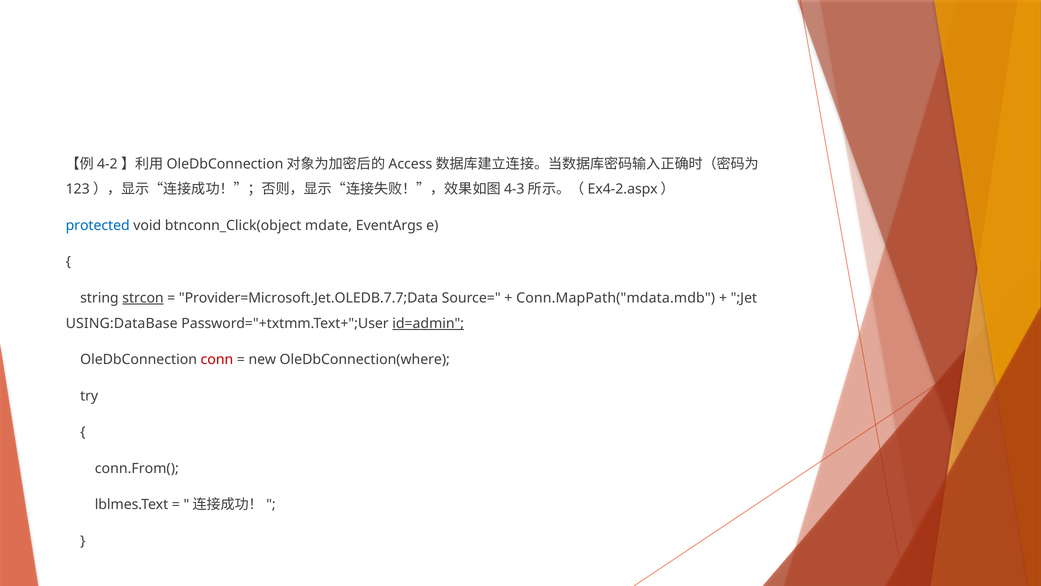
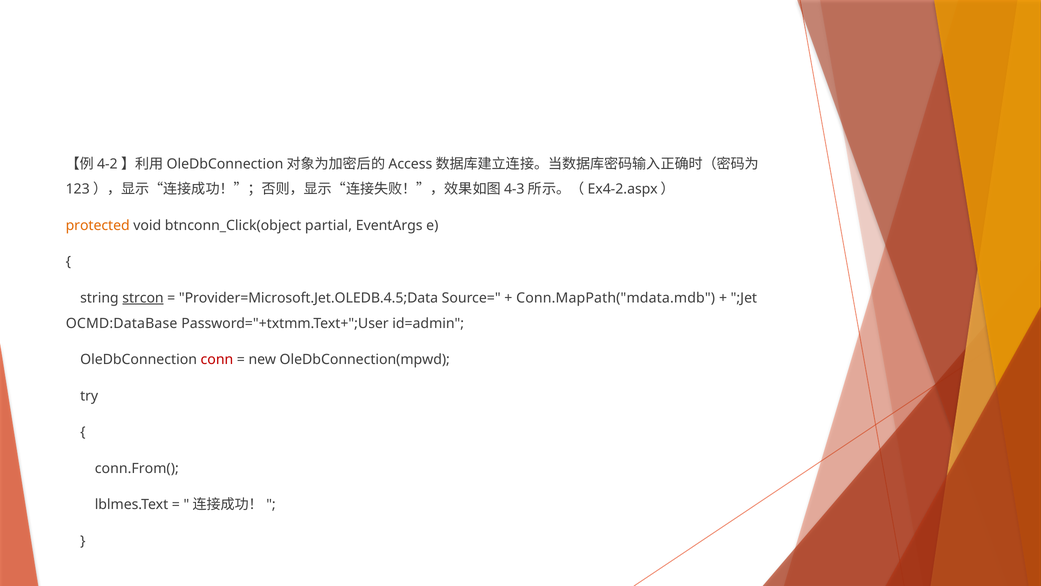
protected colour: blue -> orange (98, 225)
mdate: mdate -> partial (329, 225)
Provider=Microsoft.Jet.OLEDB.7.7;Data: Provider=Microsoft.Jet.OLEDB.7.7;Data -> Provider=Microsoft.Jet.OLEDB.4.5;Data (309, 298)
USING:DataBase: USING:DataBase -> OCMD:DataBase (122, 323)
id=admin underline: present -> none (428, 323)
OleDbConnection(where: OleDbConnection(where -> OleDbConnection(mpwd (365, 359)
